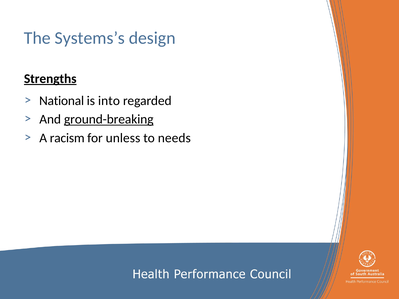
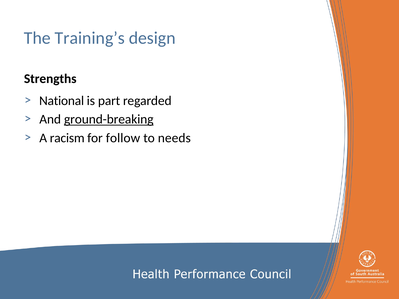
Systems’s: Systems’s -> Training’s (90, 38)
Strengths underline: present -> none (50, 79)
into: into -> part (109, 101)
unless: unless -> follow (123, 138)
